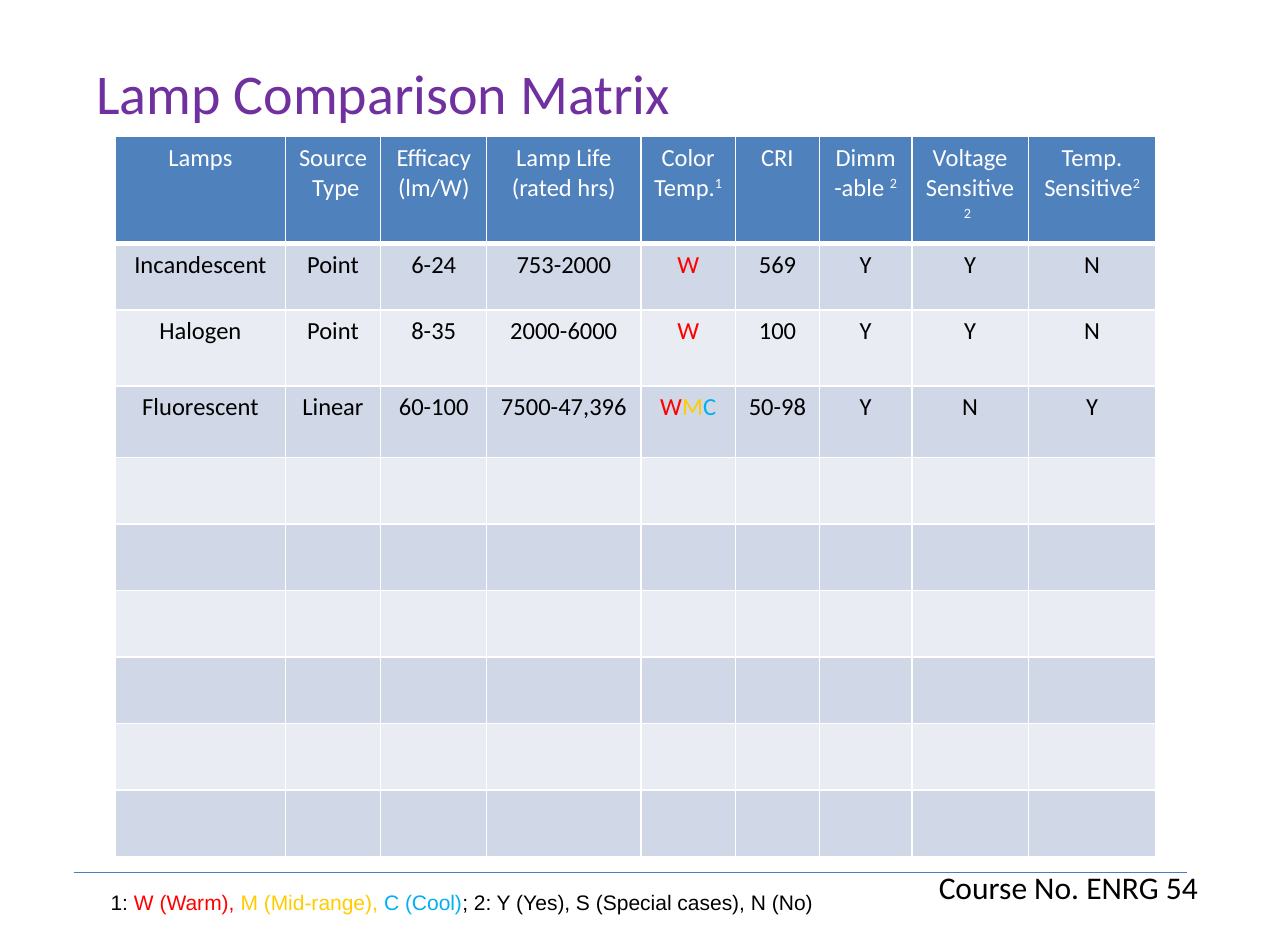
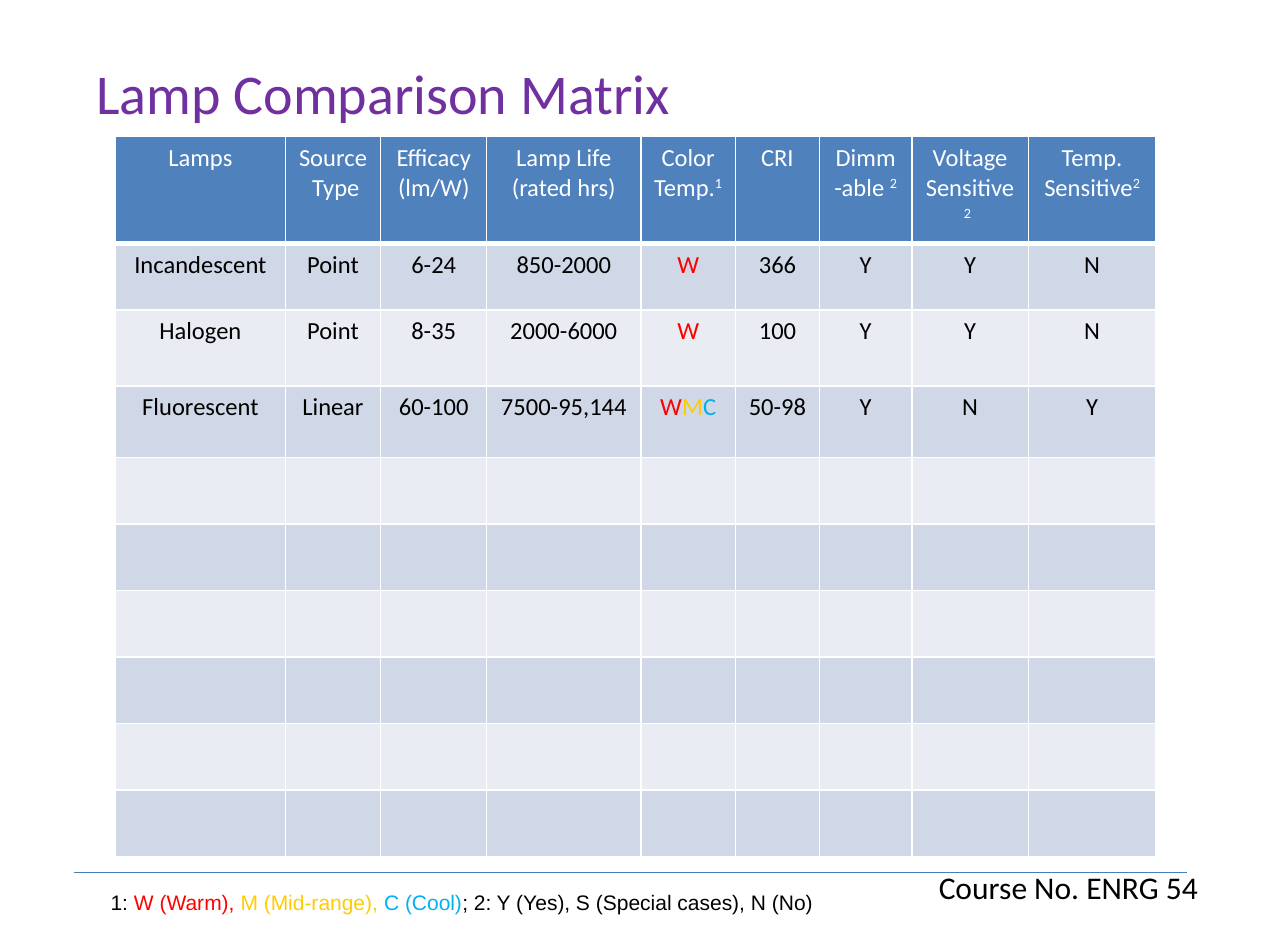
753-2000: 753-2000 -> 850-2000 (564, 265)
569: 569 -> 366 (777, 265)
7500-47,396: 7500-47,396 -> 7500-95,144 (564, 407)
